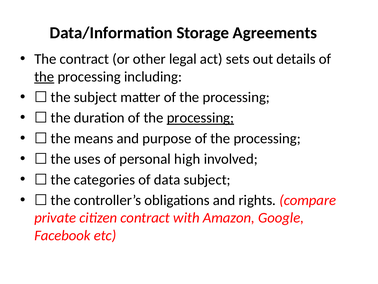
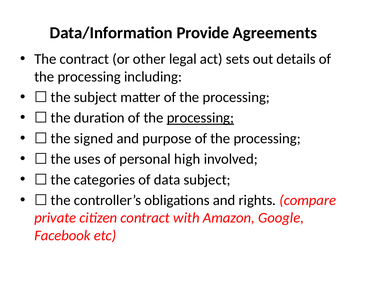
Storage: Storage -> Provide (203, 33)
the underline: present -> none (44, 77)
means: means -> signed (94, 138)
